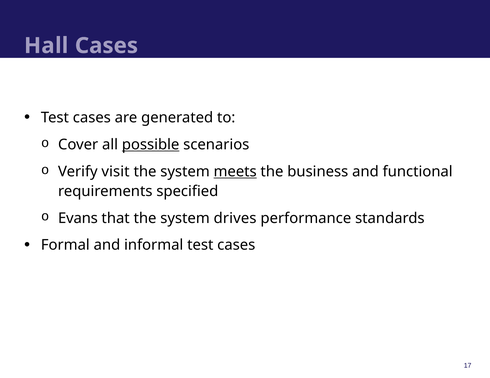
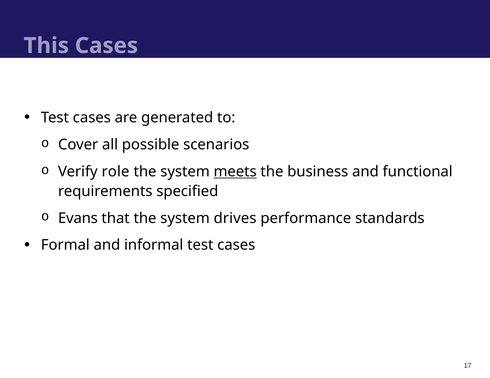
Hall: Hall -> This (46, 46)
possible underline: present -> none (151, 145)
visit: visit -> role (116, 172)
